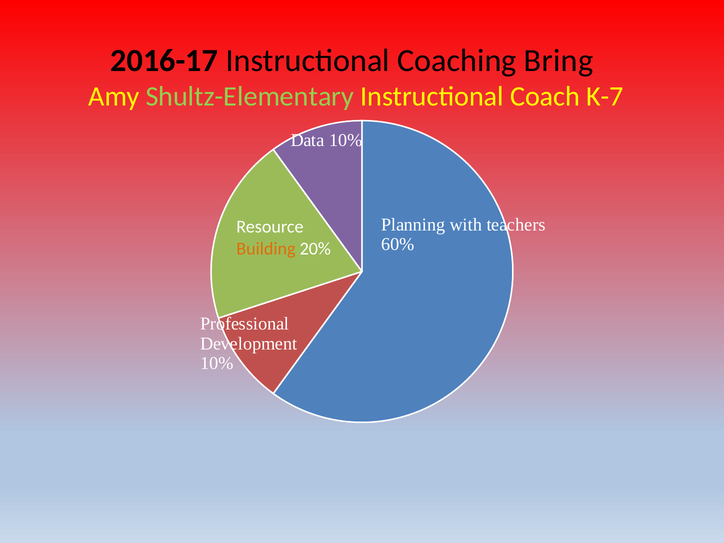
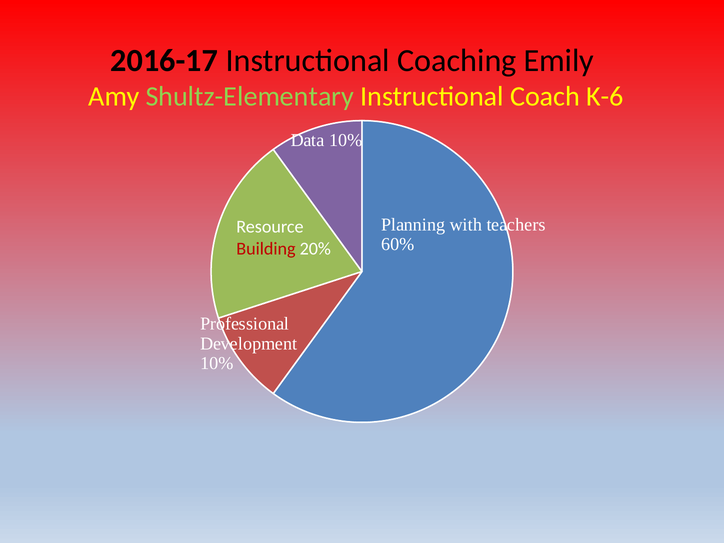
Bring: Bring -> Emily (559, 61)
K-7: K-7 -> K-6 (605, 97)
Building colour: orange -> red (266, 249)
